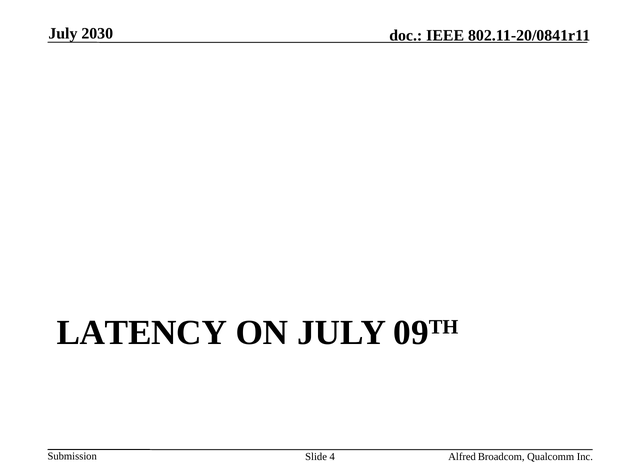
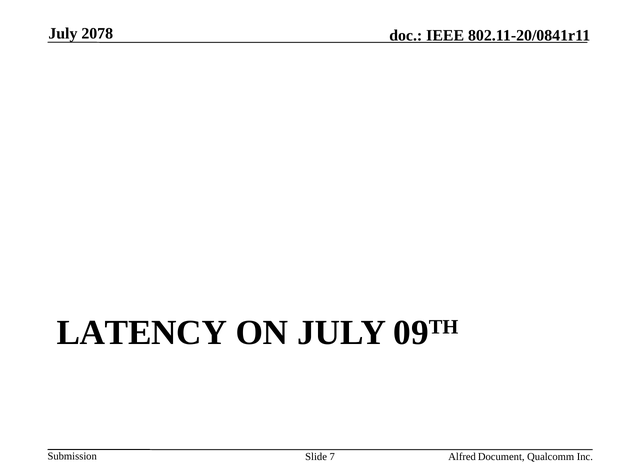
2030: 2030 -> 2078 (97, 34)
4: 4 -> 7 (332, 457)
Broadcom: Broadcom -> Document (501, 457)
